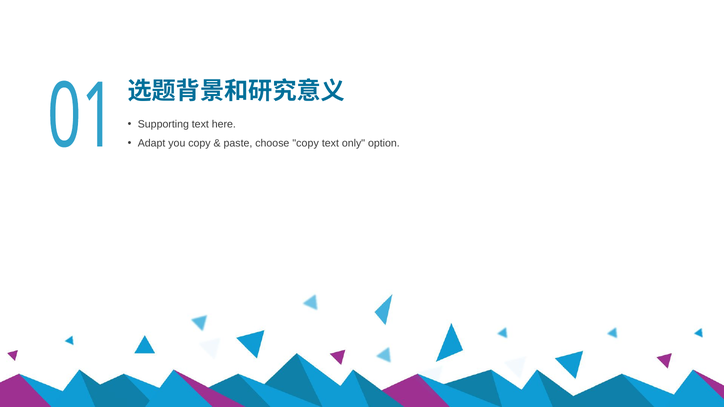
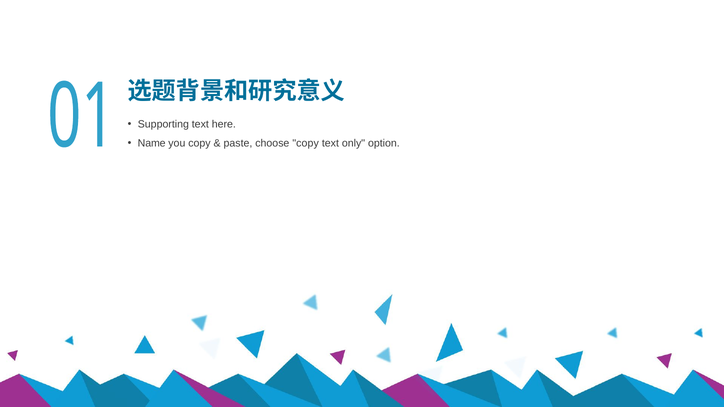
Adapt: Adapt -> Name (152, 143)
